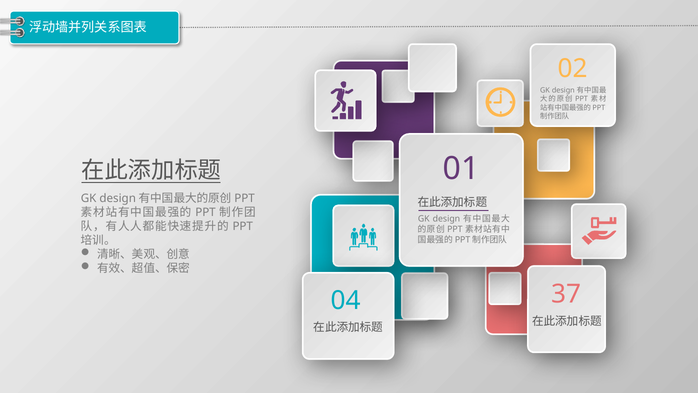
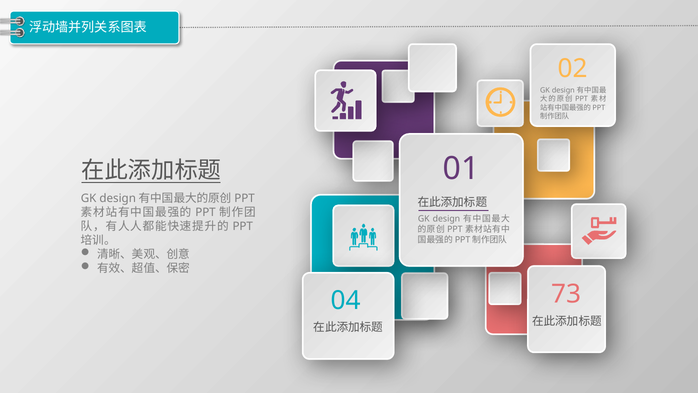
37: 37 -> 73 (566, 294)
